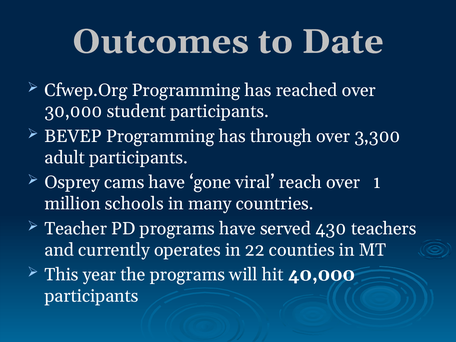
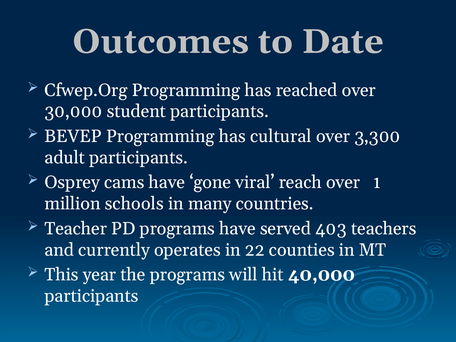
through: through -> cultural (281, 136)
430: 430 -> 403 (331, 229)
